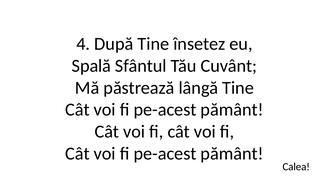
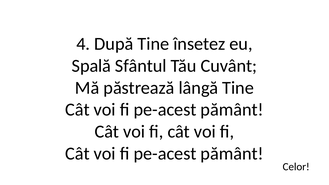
Calea: Calea -> Celor (296, 167)
